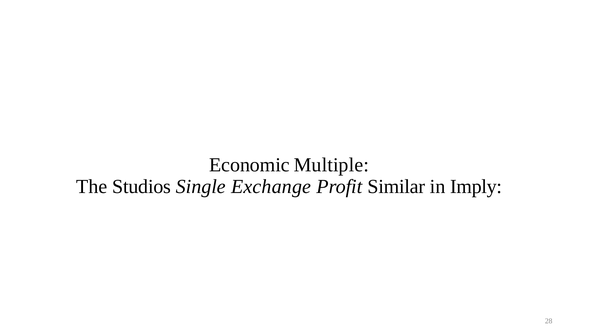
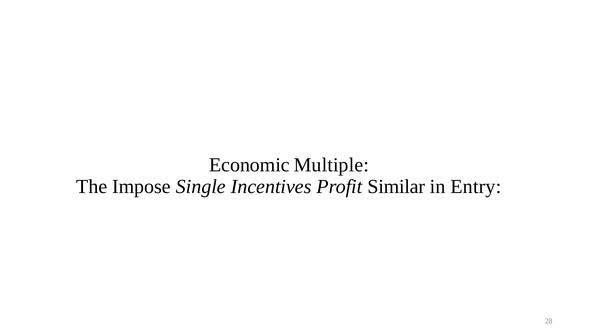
Studios: Studios -> Impose (141, 187)
Exchange: Exchange -> Incentives (271, 187)
Imply: Imply -> Entry (476, 187)
